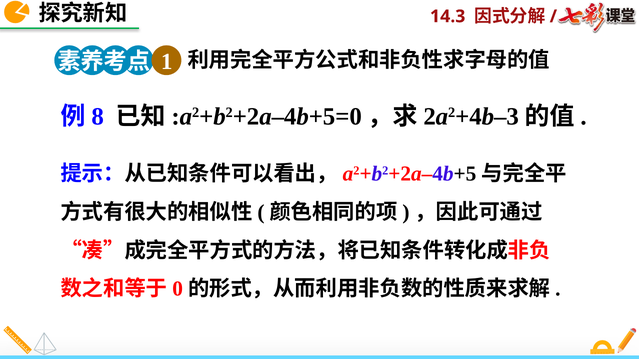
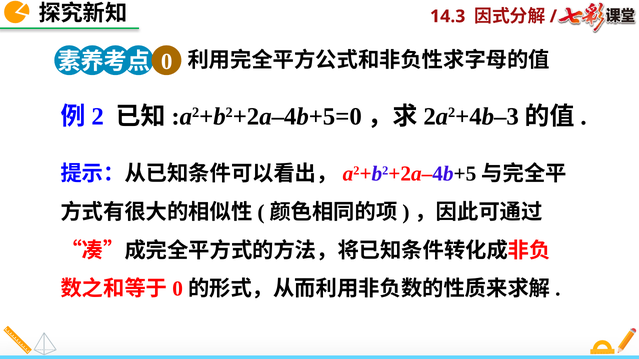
1: 1 -> 0 (167, 62)
8: 8 -> 2 (98, 117)
